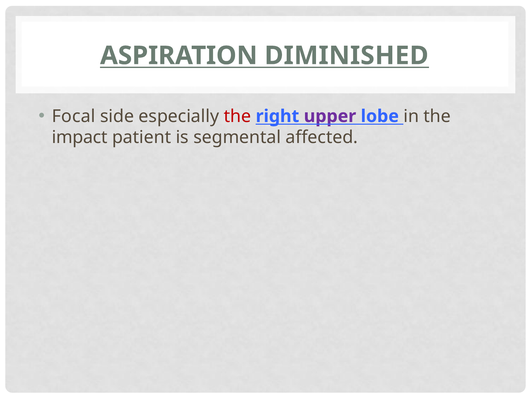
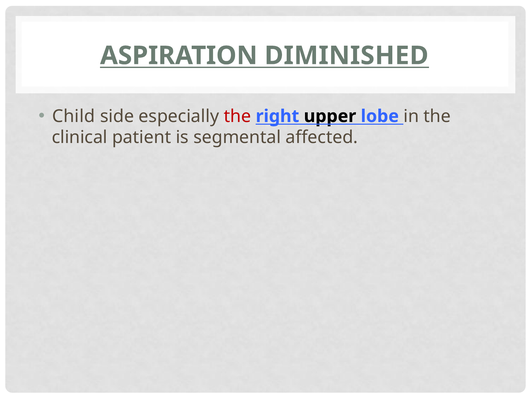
Focal: Focal -> Child (74, 116)
upper colour: purple -> black (330, 116)
impact: impact -> clinical (80, 138)
